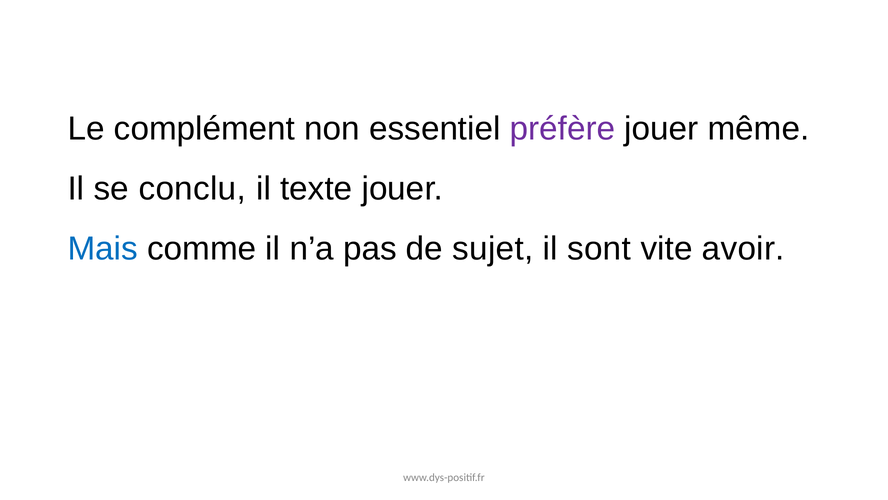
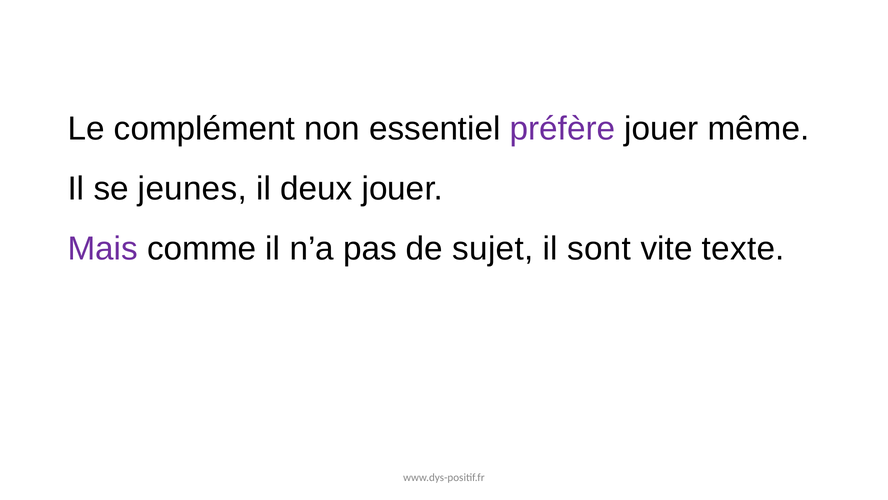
conclu: conclu -> jeunes (192, 188)
texte: texte -> deux (316, 188)
Mais colour: blue -> purple (103, 248)
avoir: avoir -> texte (743, 248)
